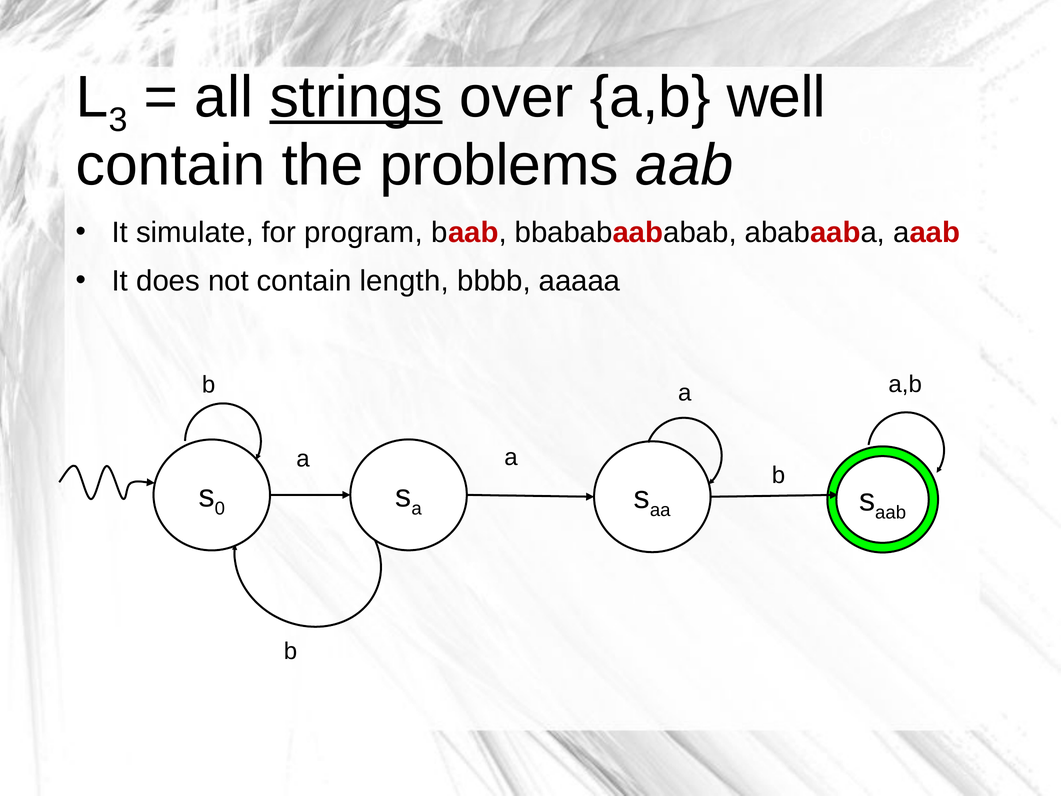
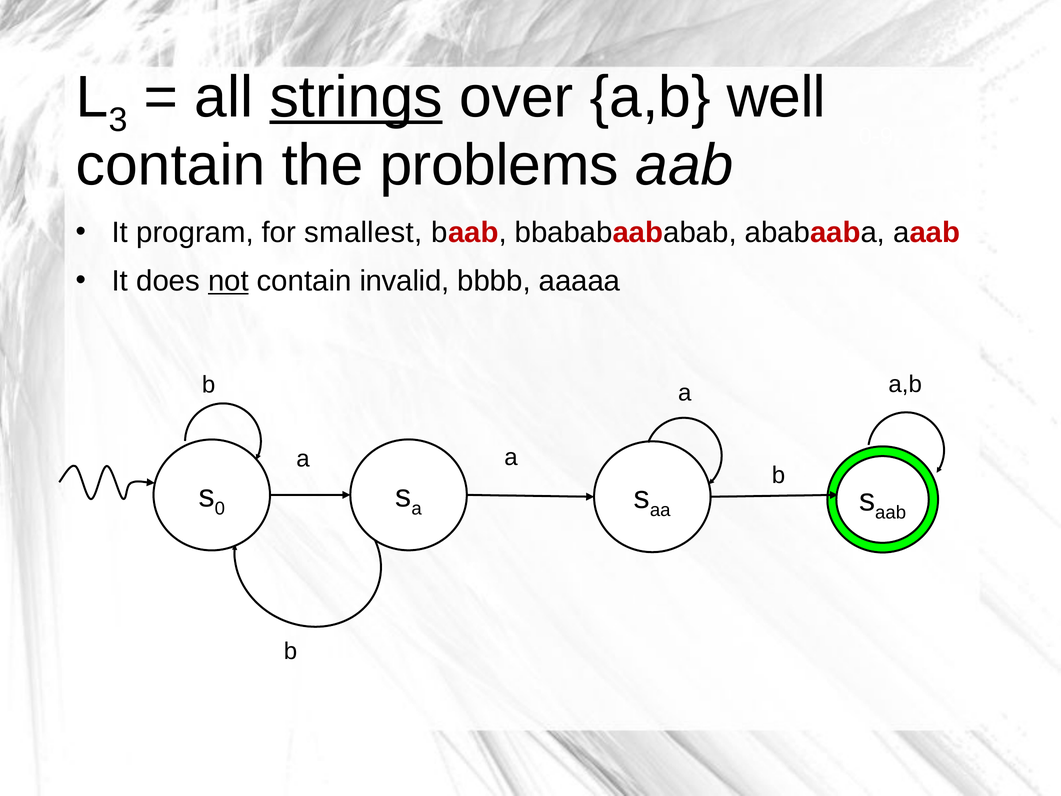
simulate: simulate -> program (195, 232)
program: program -> smallest (363, 232)
not underline: none -> present (228, 281)
length: length -> invalid (404, 281)
